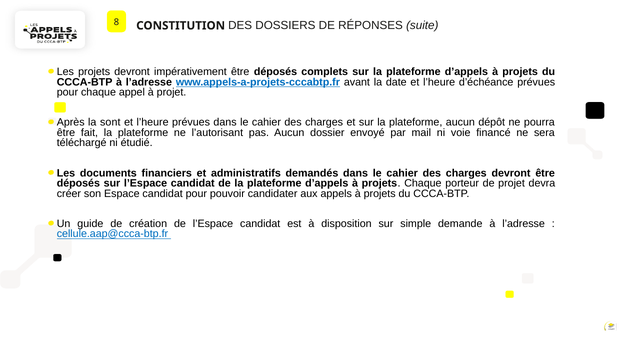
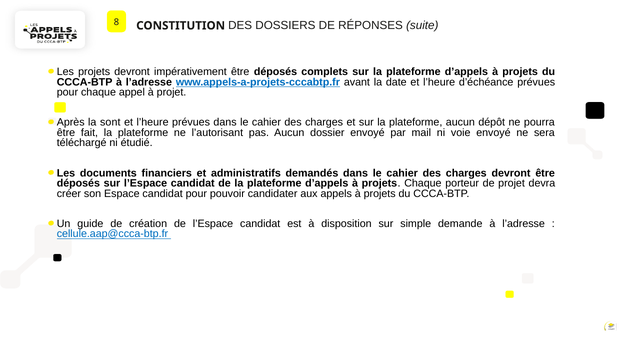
voie financé: financé -> envoyé (493, 133)
